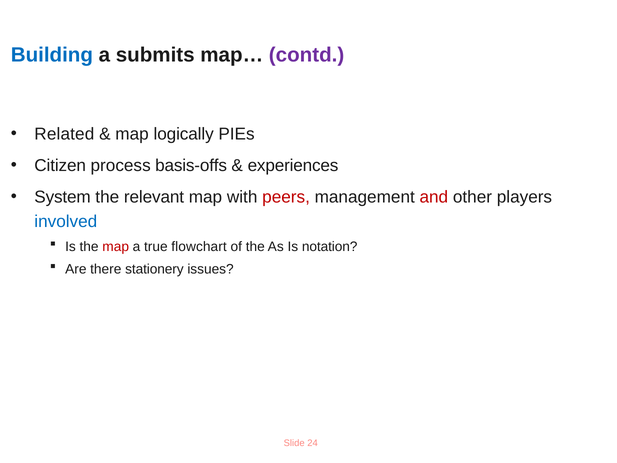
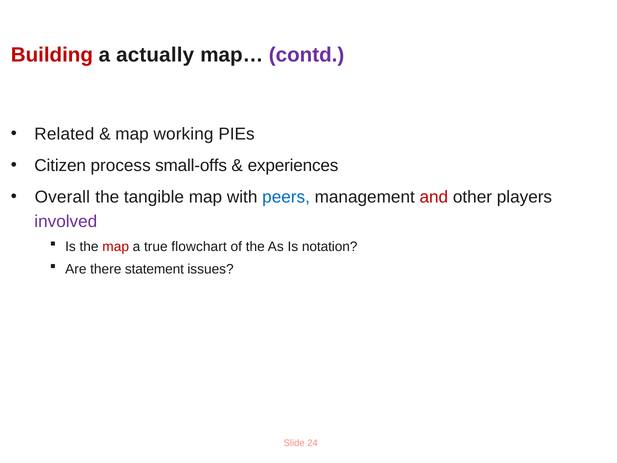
Building colour: blue -> red (52, 55)
submits: submits -> actually (155, 55)
logically: logically -> working (184, 134)
basis-offs: basis-offs -> small-offs (191, 165)
System: System -> Overall (62, 197)
relevant: relevant -> tangible (154, 197)
peers colour: red -> blue (286, 197)
involved colour: blue -> purple (66, 222)
stationery: stationery -> statement (154, 269)
